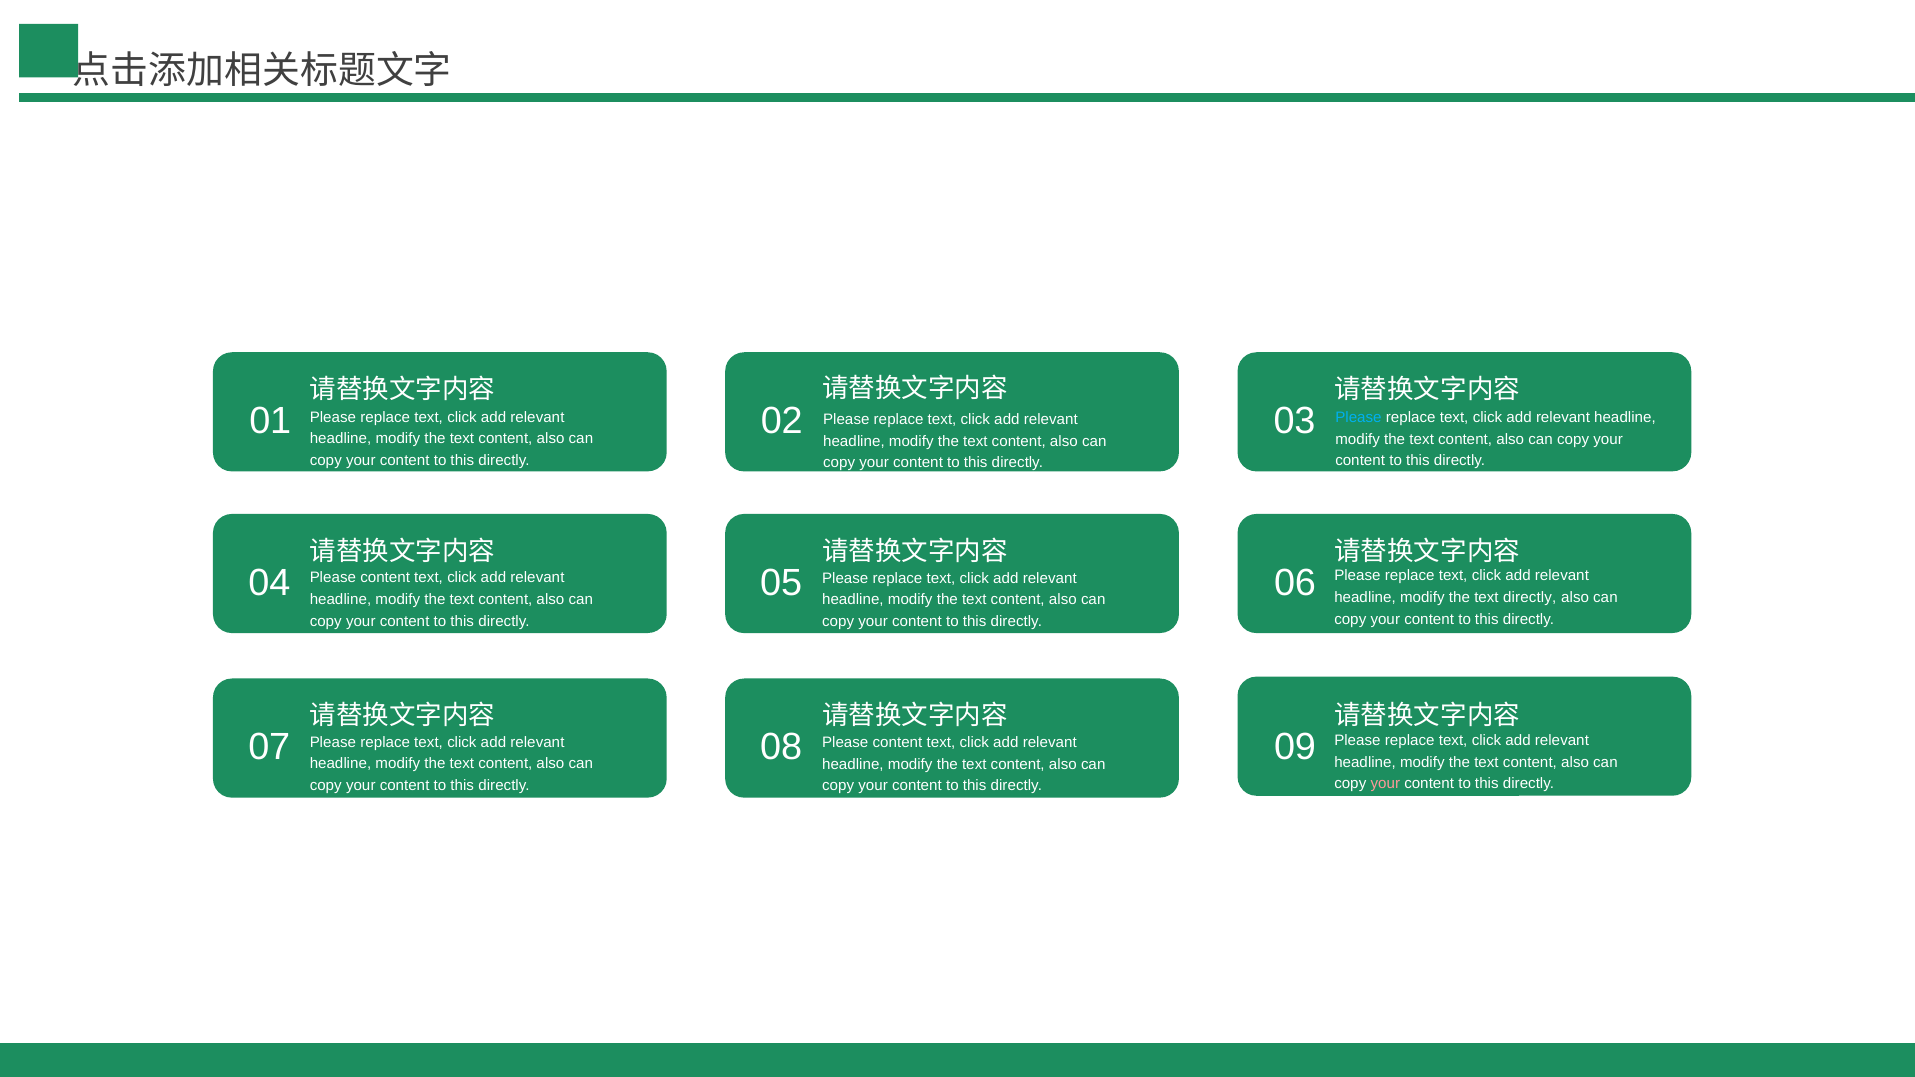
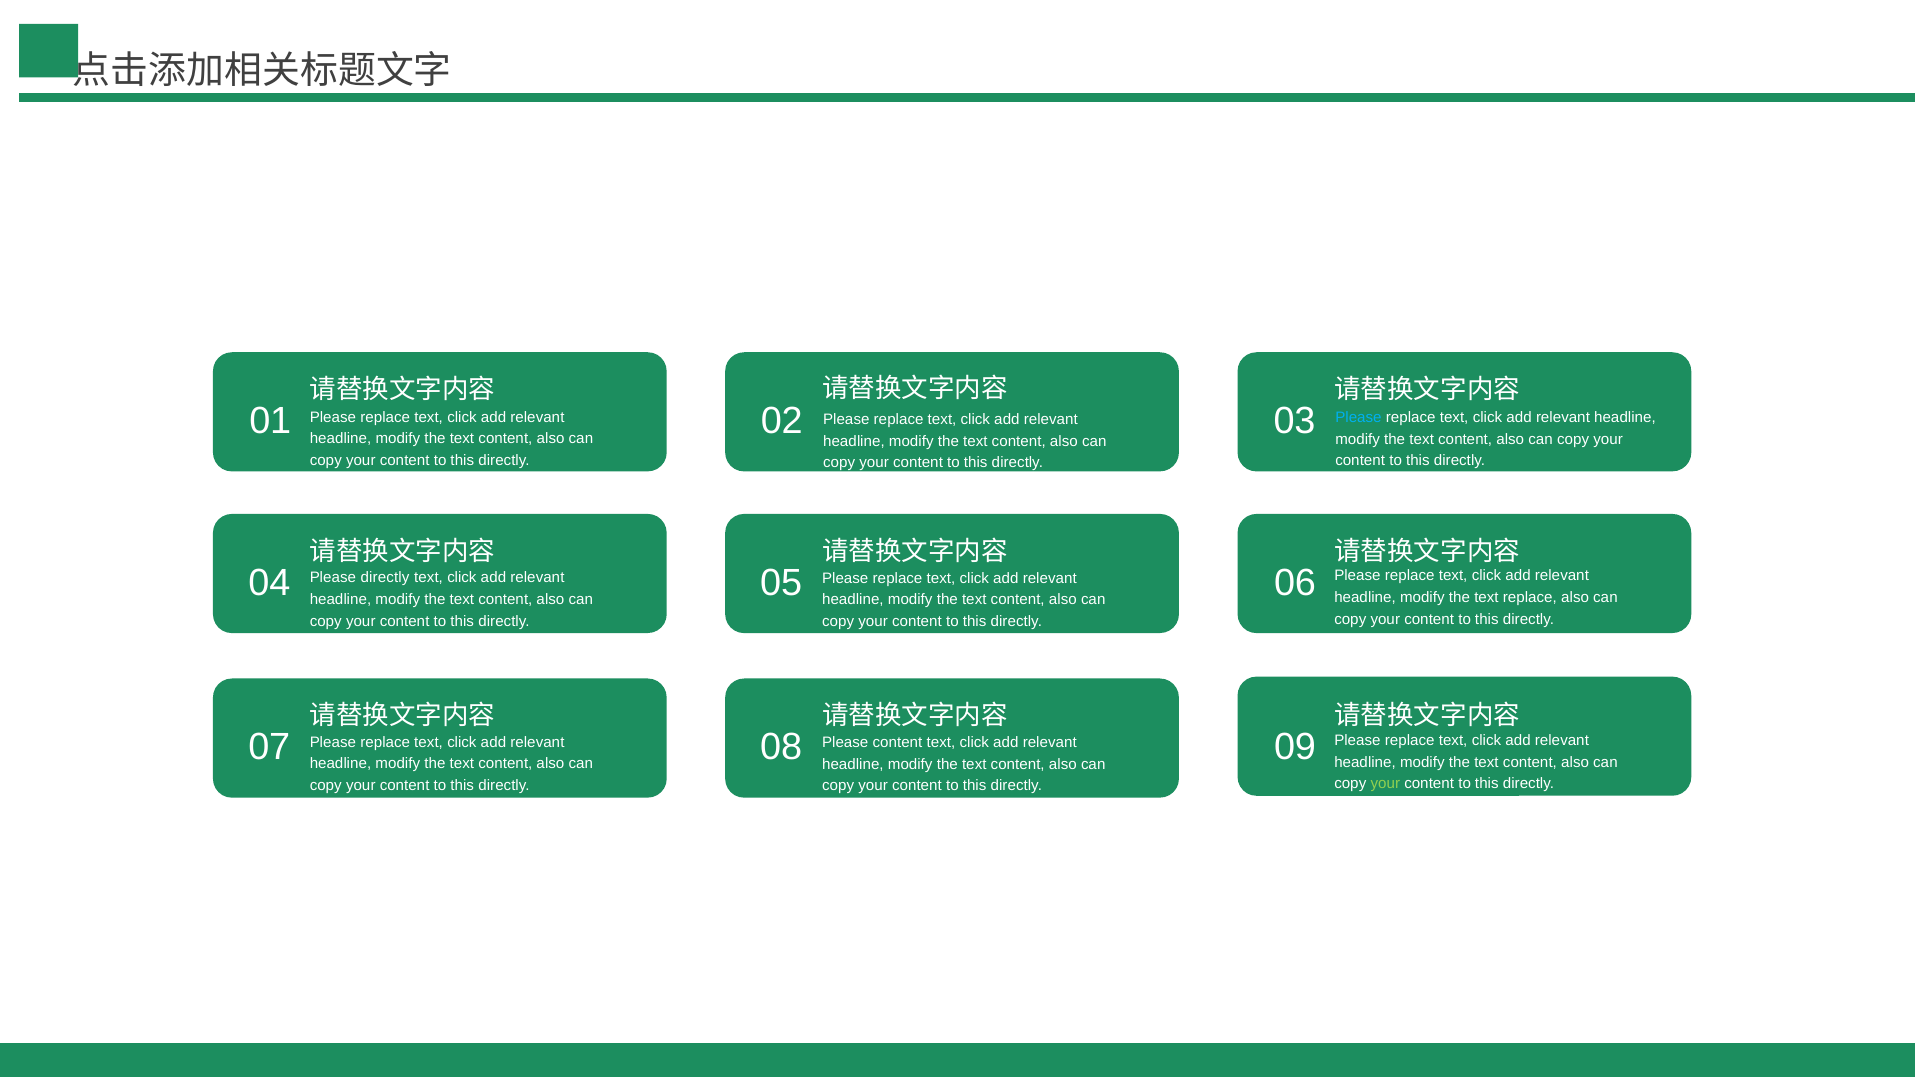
content: content -> directly (385, 578)
text directly: directly -> replace (1530, 598)
your colour: pink -> light green (1385, 784)
